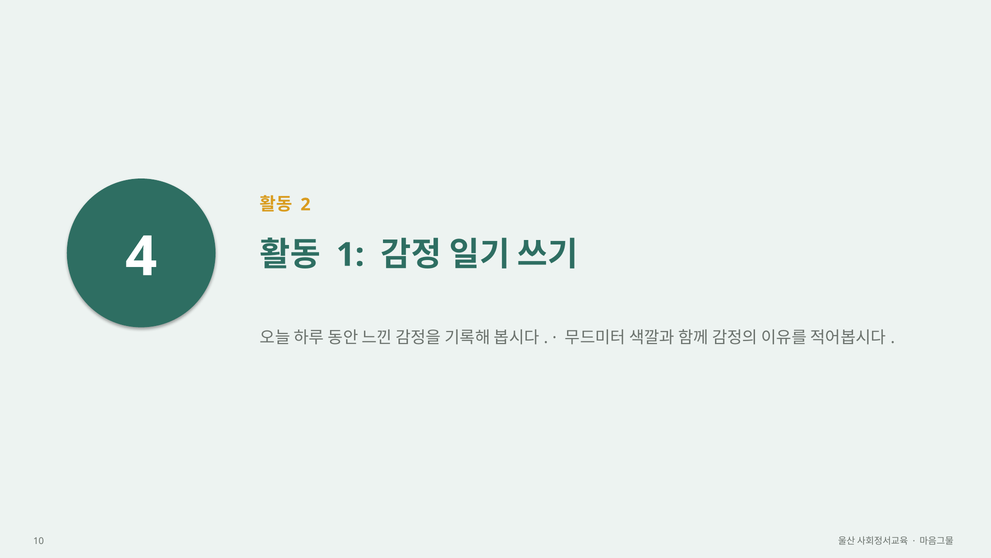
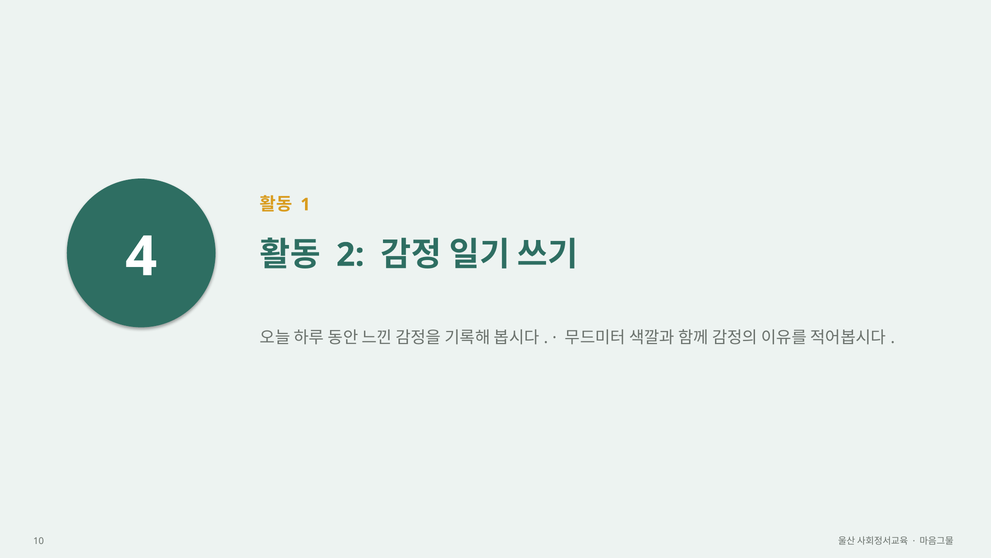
2: 2 -> 1 (306, 204)
1: 1 -> 2 (350, 255)
